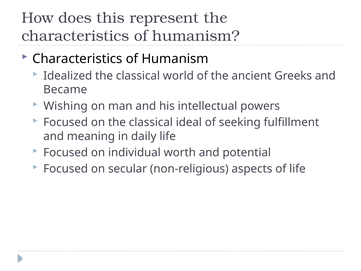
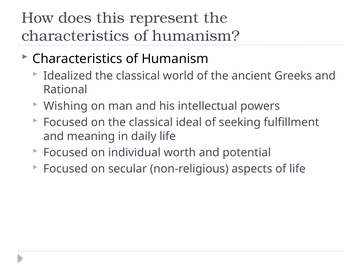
Became: Became -> Rational (65, 90)
